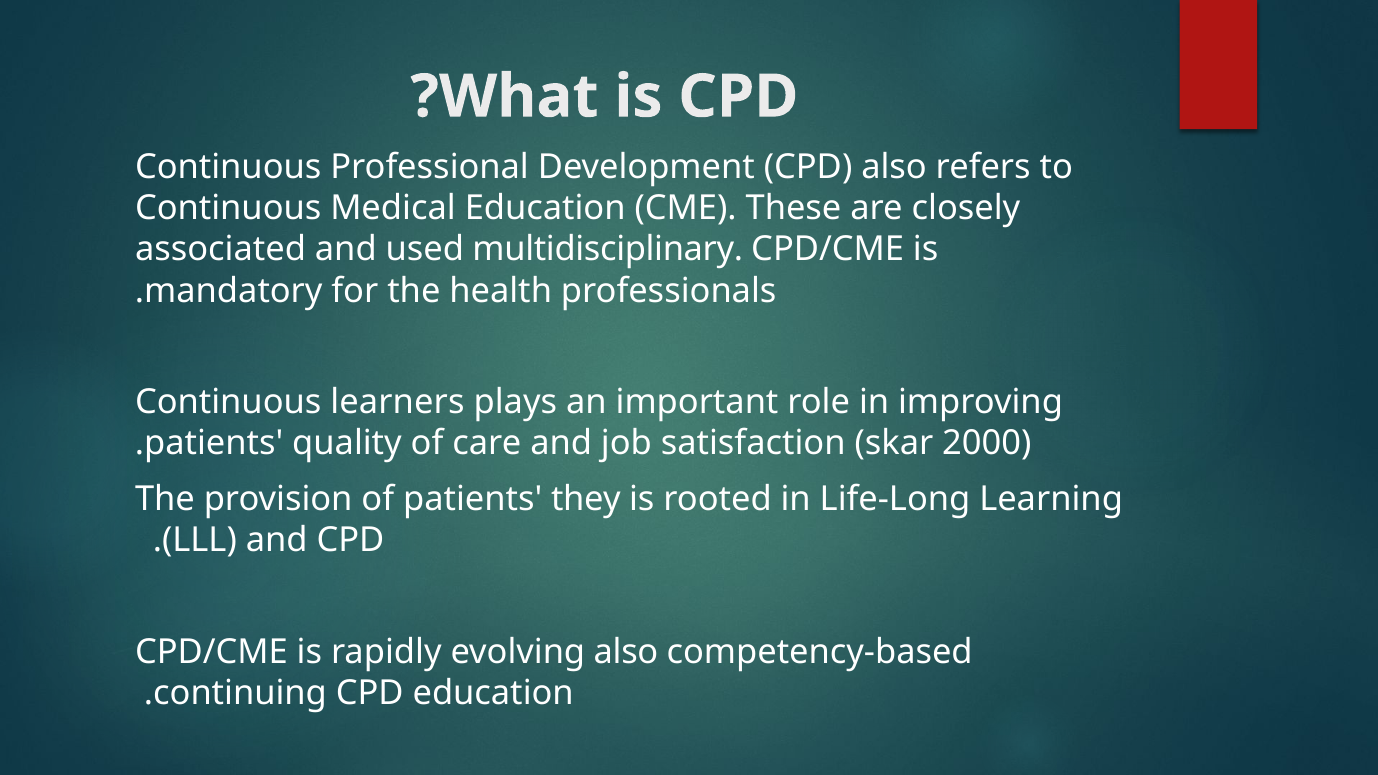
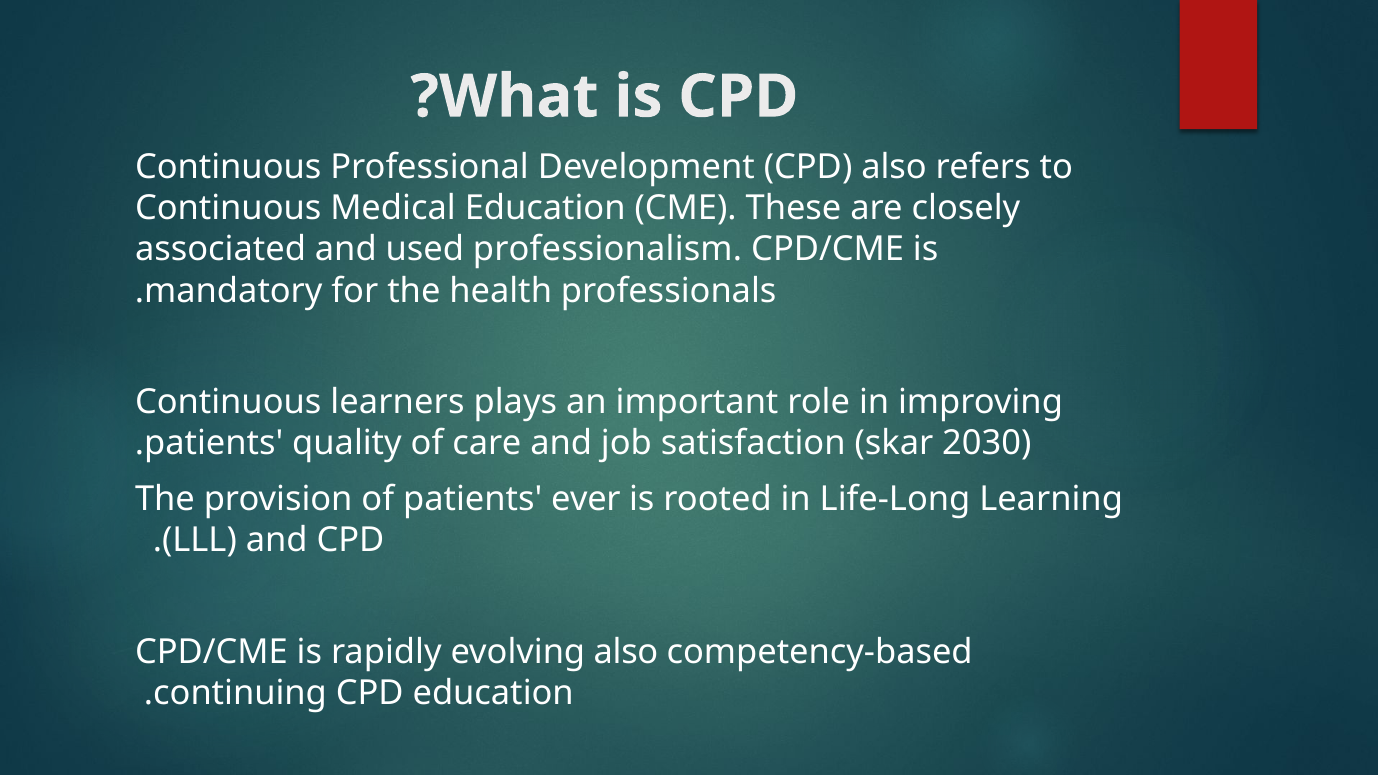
multidisciplinary: multidisciplinary -> professionalism (608, 249)
2000: 2000 -> 2030 (987, 443)
they: they -> ever (586, 499)
